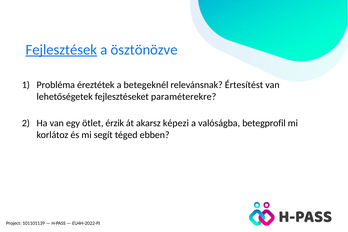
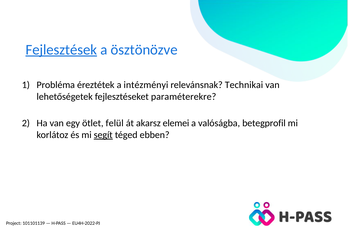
betegeknél: betegeknél -> intézményi (146, 85)
Értesítést: Értesítést -> Technikai (244, 85)
érzik: érzik -> felül (115, 123)
képezi: képezi -> elemei (176, 123)
segít underline: none -> present (103, 135)
